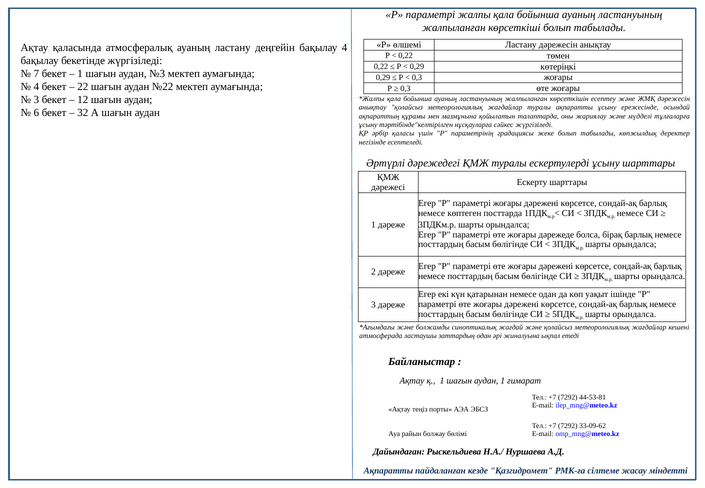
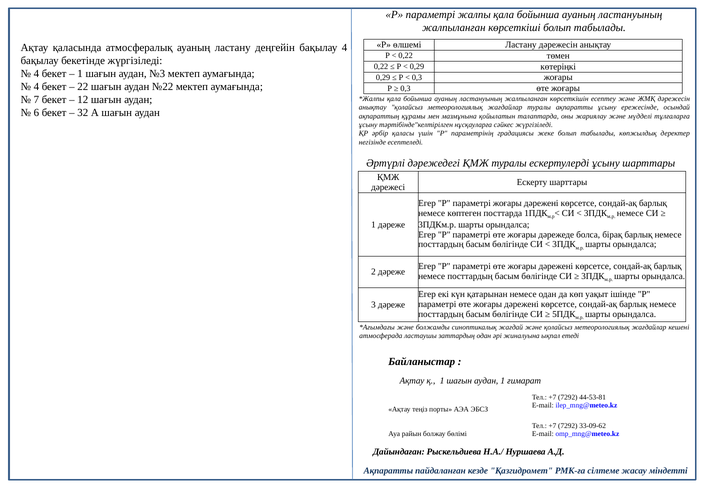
7: 7 -> 4 (36, 74)
3: 3 -> 7 (36, 100)
